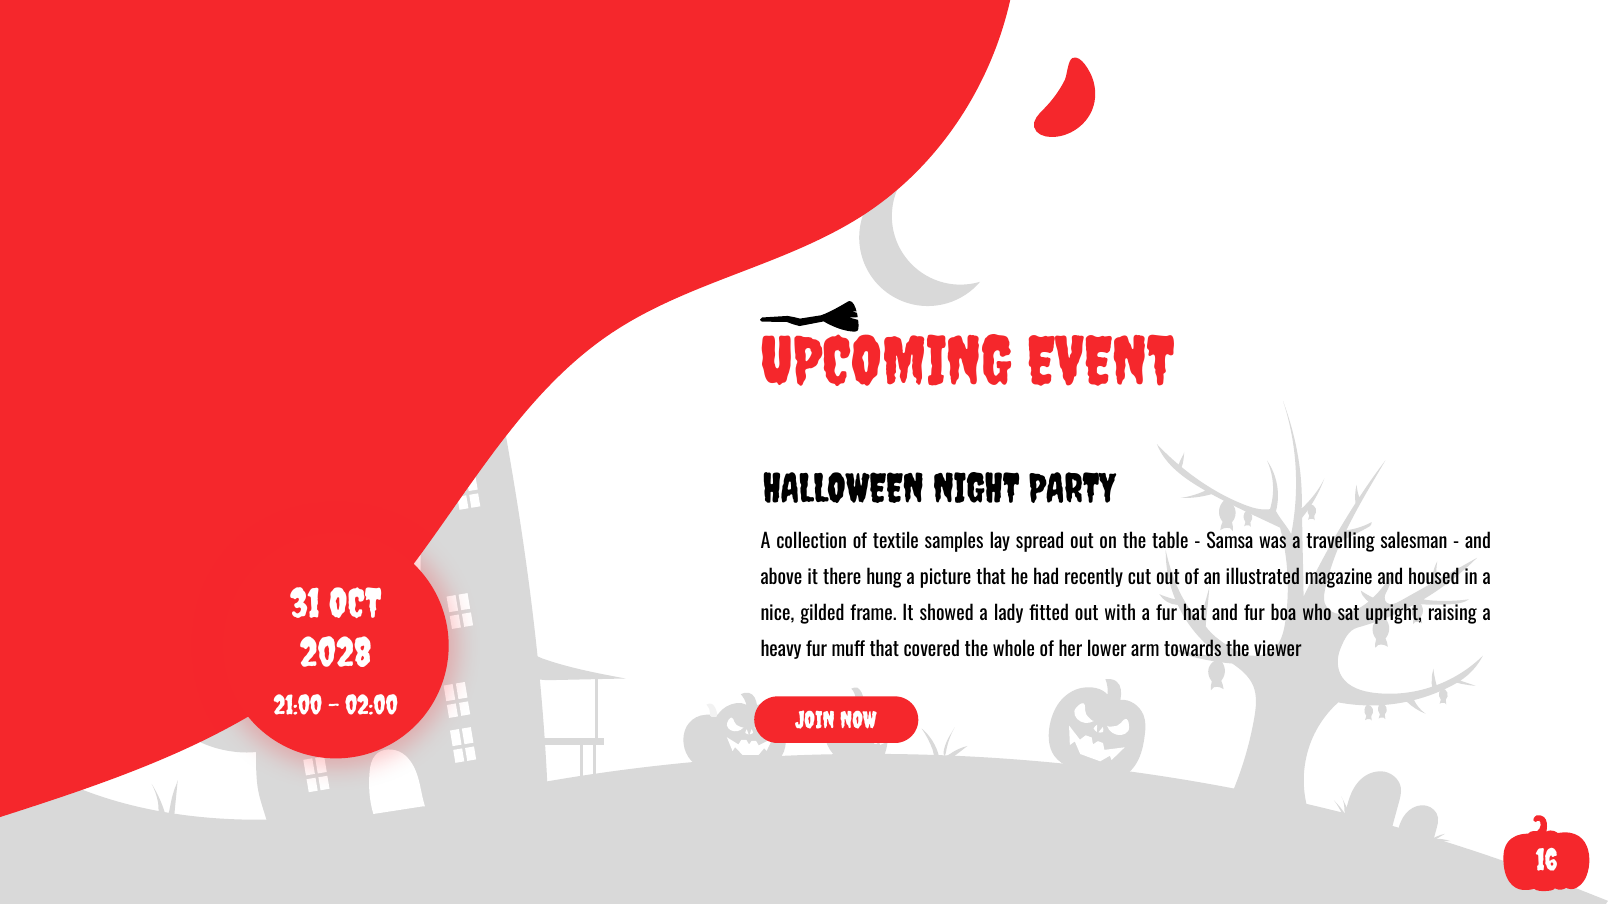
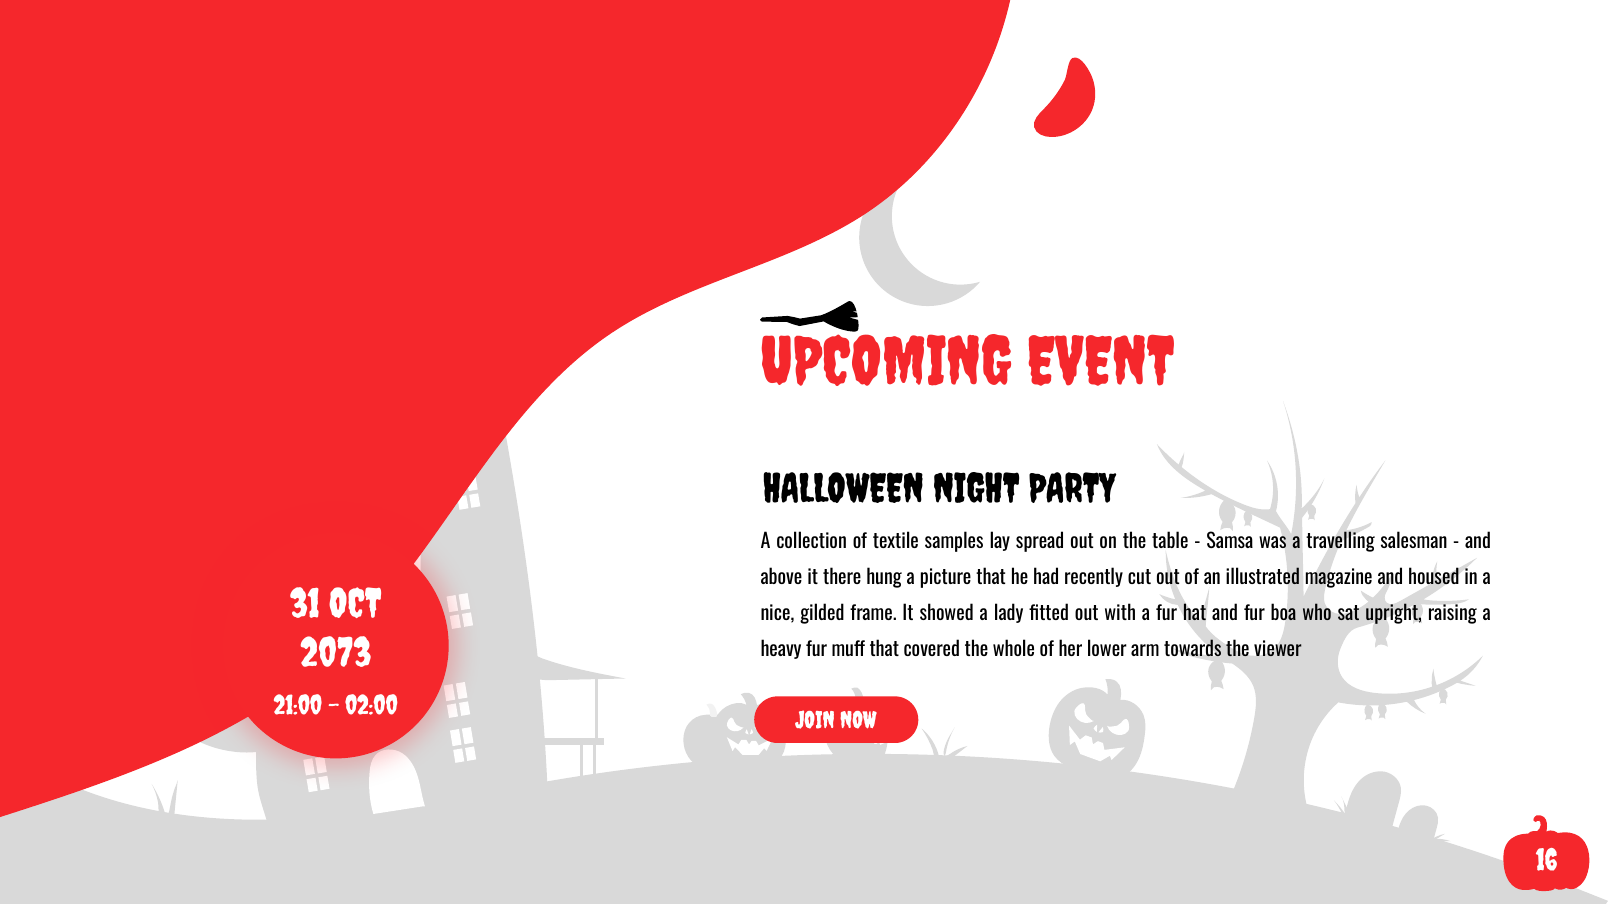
2028: 2028 -> 2073 (336, 653)
